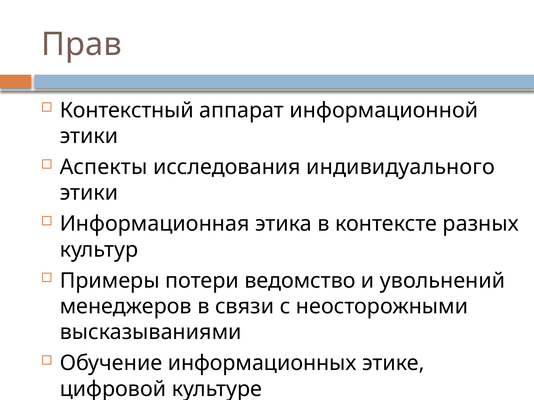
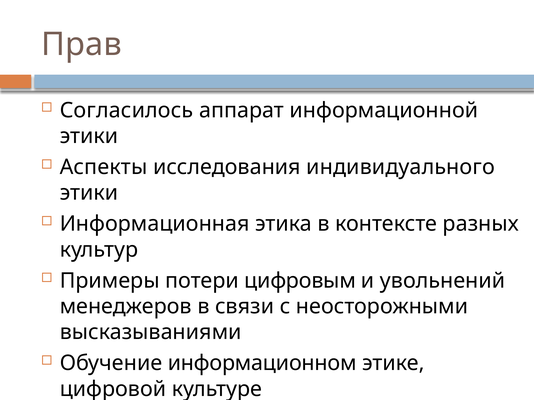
Контекстный: Контекстный -> Согласилось (127, 110)
ведомство: ведомство -> цифровым (300, 281)
информационных: информационных -> информационном (262, 364)
